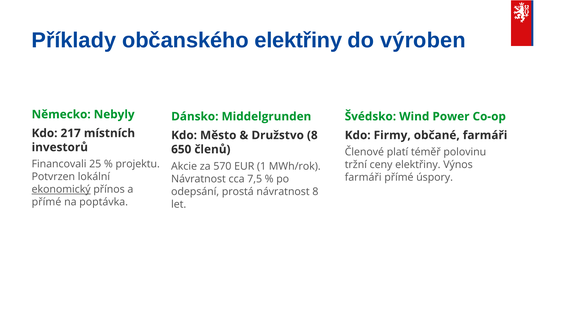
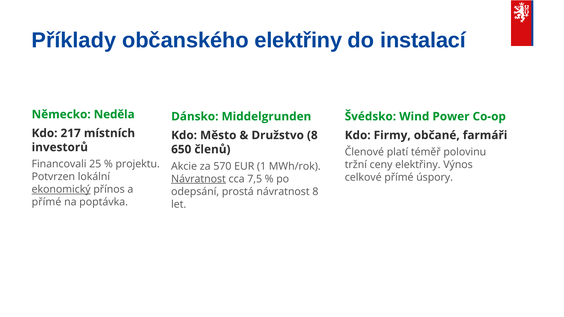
výroben: výroben -> instalací (423, 40)
Nebyly: Nebyly -> Neděla (114, 115)
farmáři: farmáři -> celkové (363, 178)
Návratnost underline: none -> present (199, 179)
